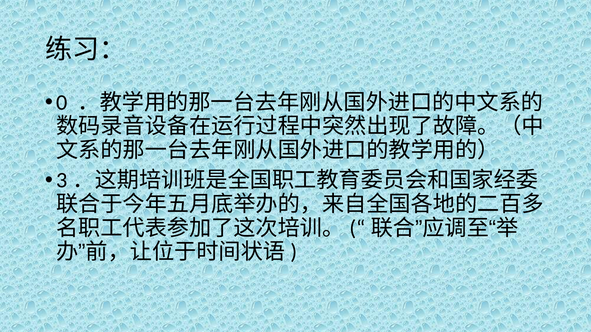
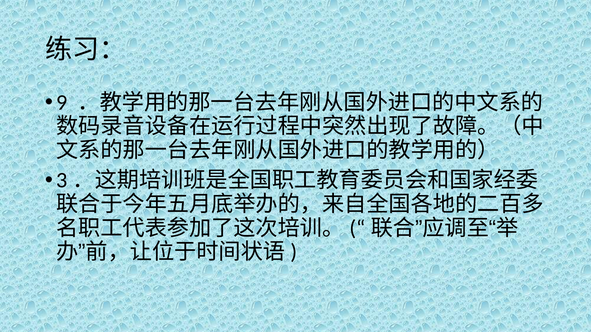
0: 0 -> 9 (62, 103)
